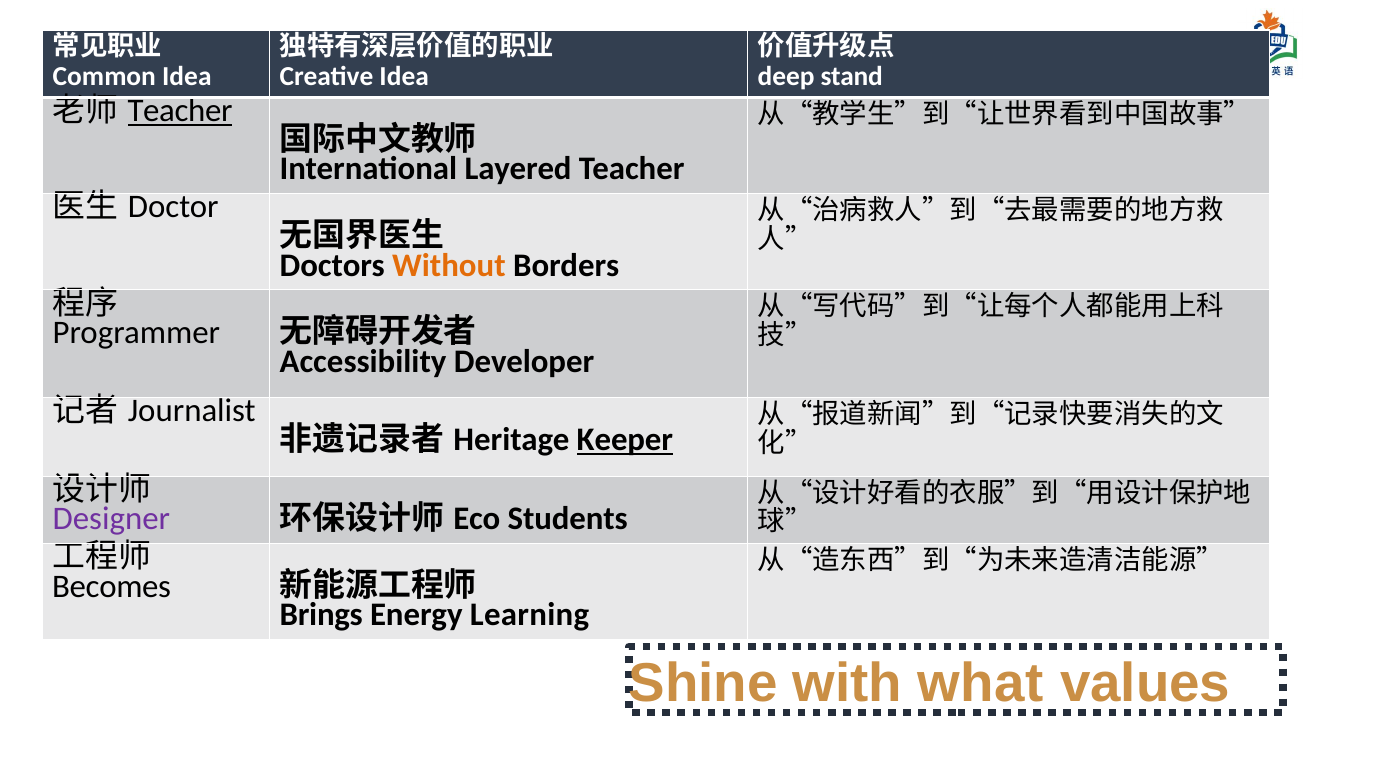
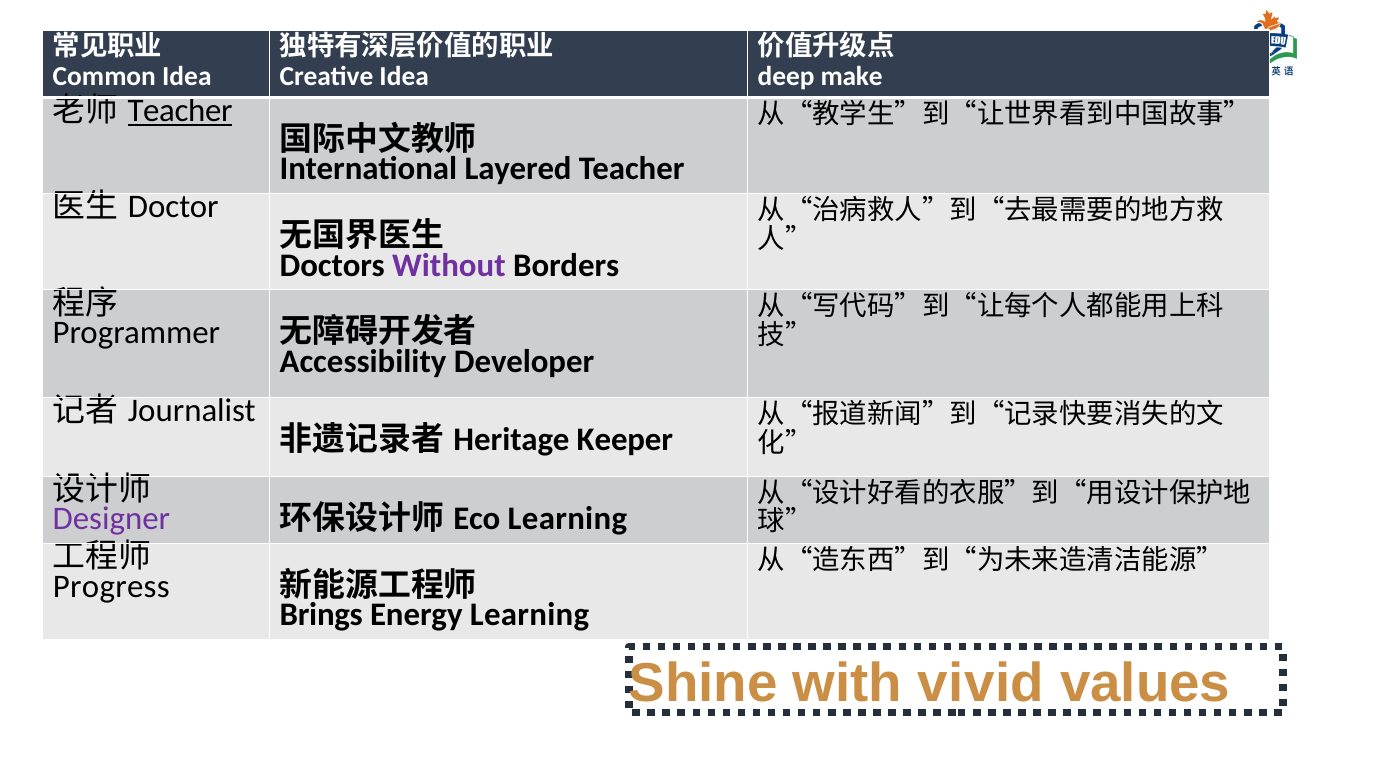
stand: stand -> make (852, 76)
Without colour: orange -> purple (449, 265)
Keeper underline: present -> none (625, 439)
Students: Students -> Learning (567, 518)
Becomes: Becomes -> Progress (111, 586)
what: what -> vivid (981, 683)
